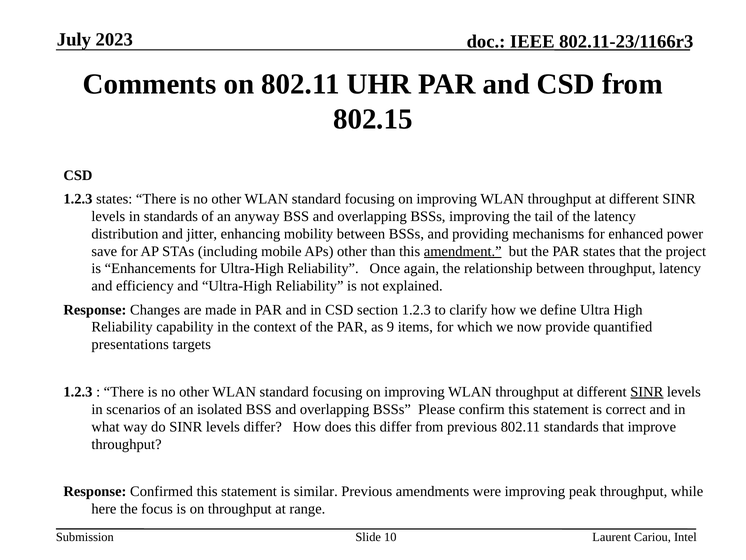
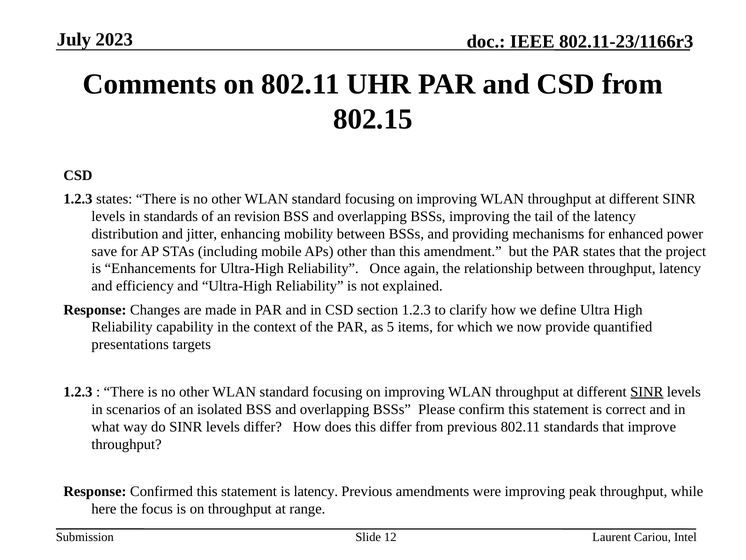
anyway: anyway -> revision (257, 216)
amendment underline: present -> none (463, 251)
9: 9 -> 5 (390, 327)
is similar: similar -> latency (316, 491)
10: 10 -> 12 (390, 537)
